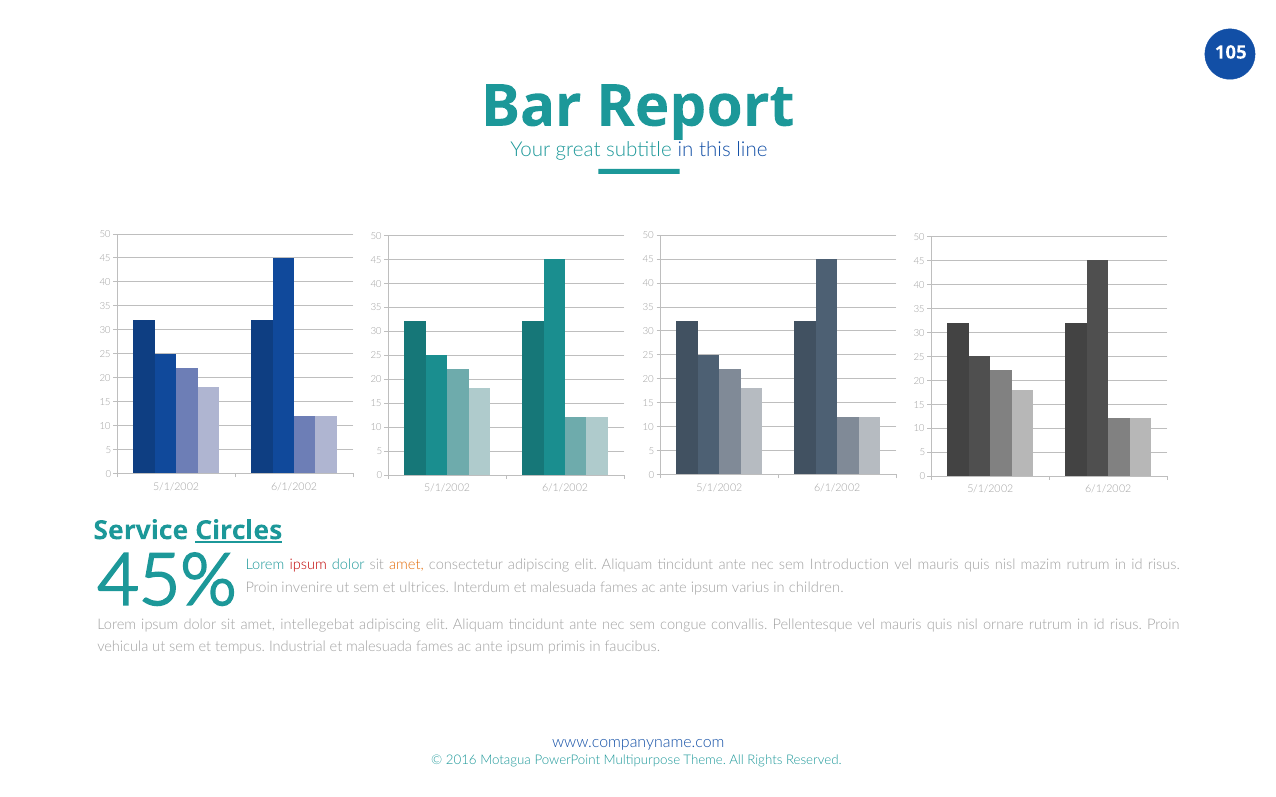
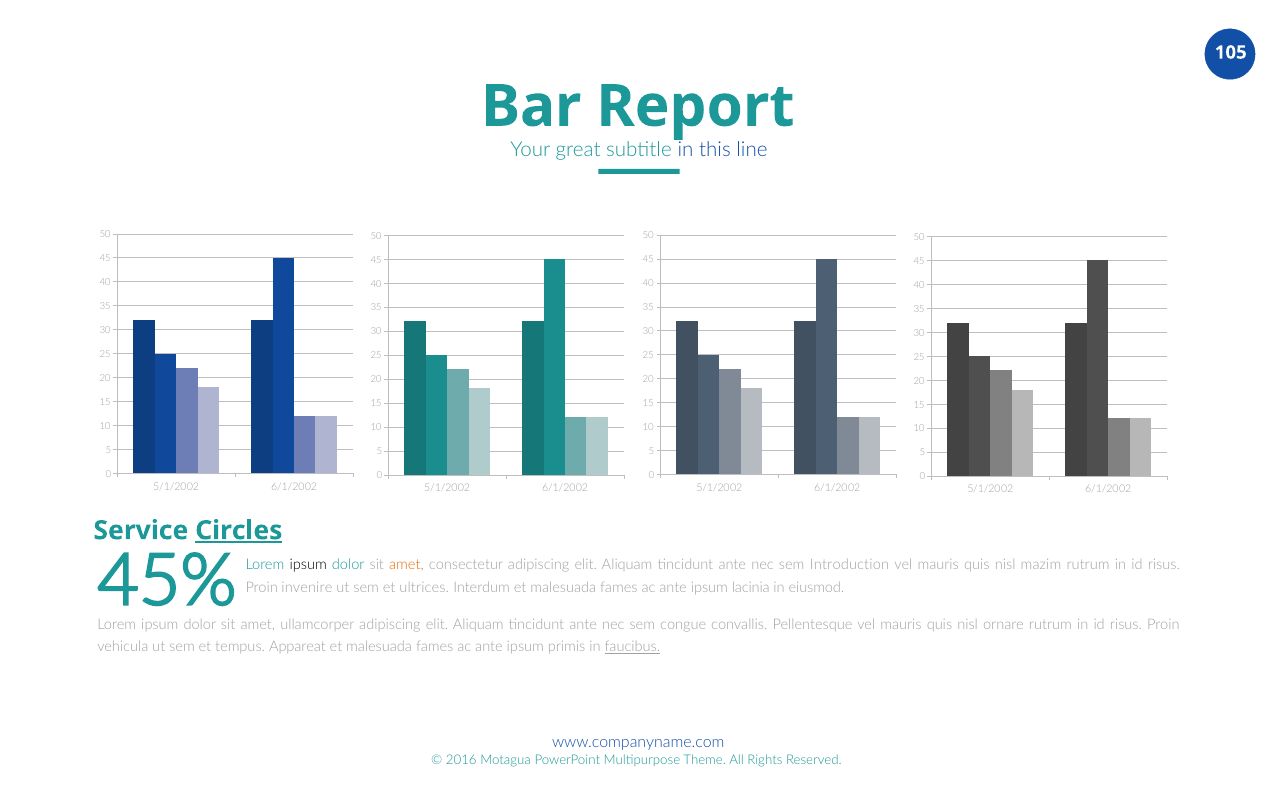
ipsum colour: red -> black (308, 565)
varius: varius -> lacinia (751, 588)
children: children -> eiusmod (816, 588)
intellegebat: intellegebat -> ullamcorper (317, 625)
Industrial: Industrial -> Appareat (297, 647)
faucibus underline: none -> present (632, 647)
